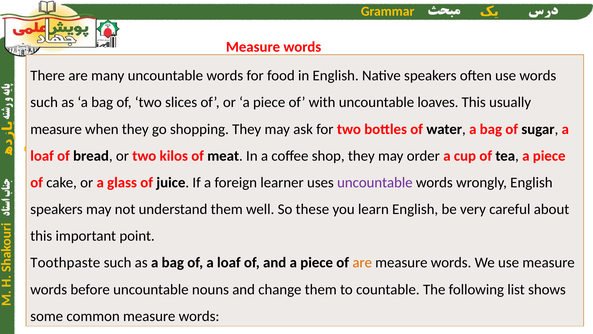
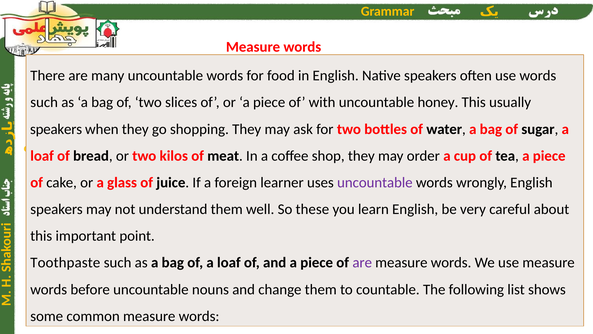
loaves: loaves -> honey (438, 102)
measure: measure -> speakers (56, 129)
are colour: orange -> purple (362, 262)
